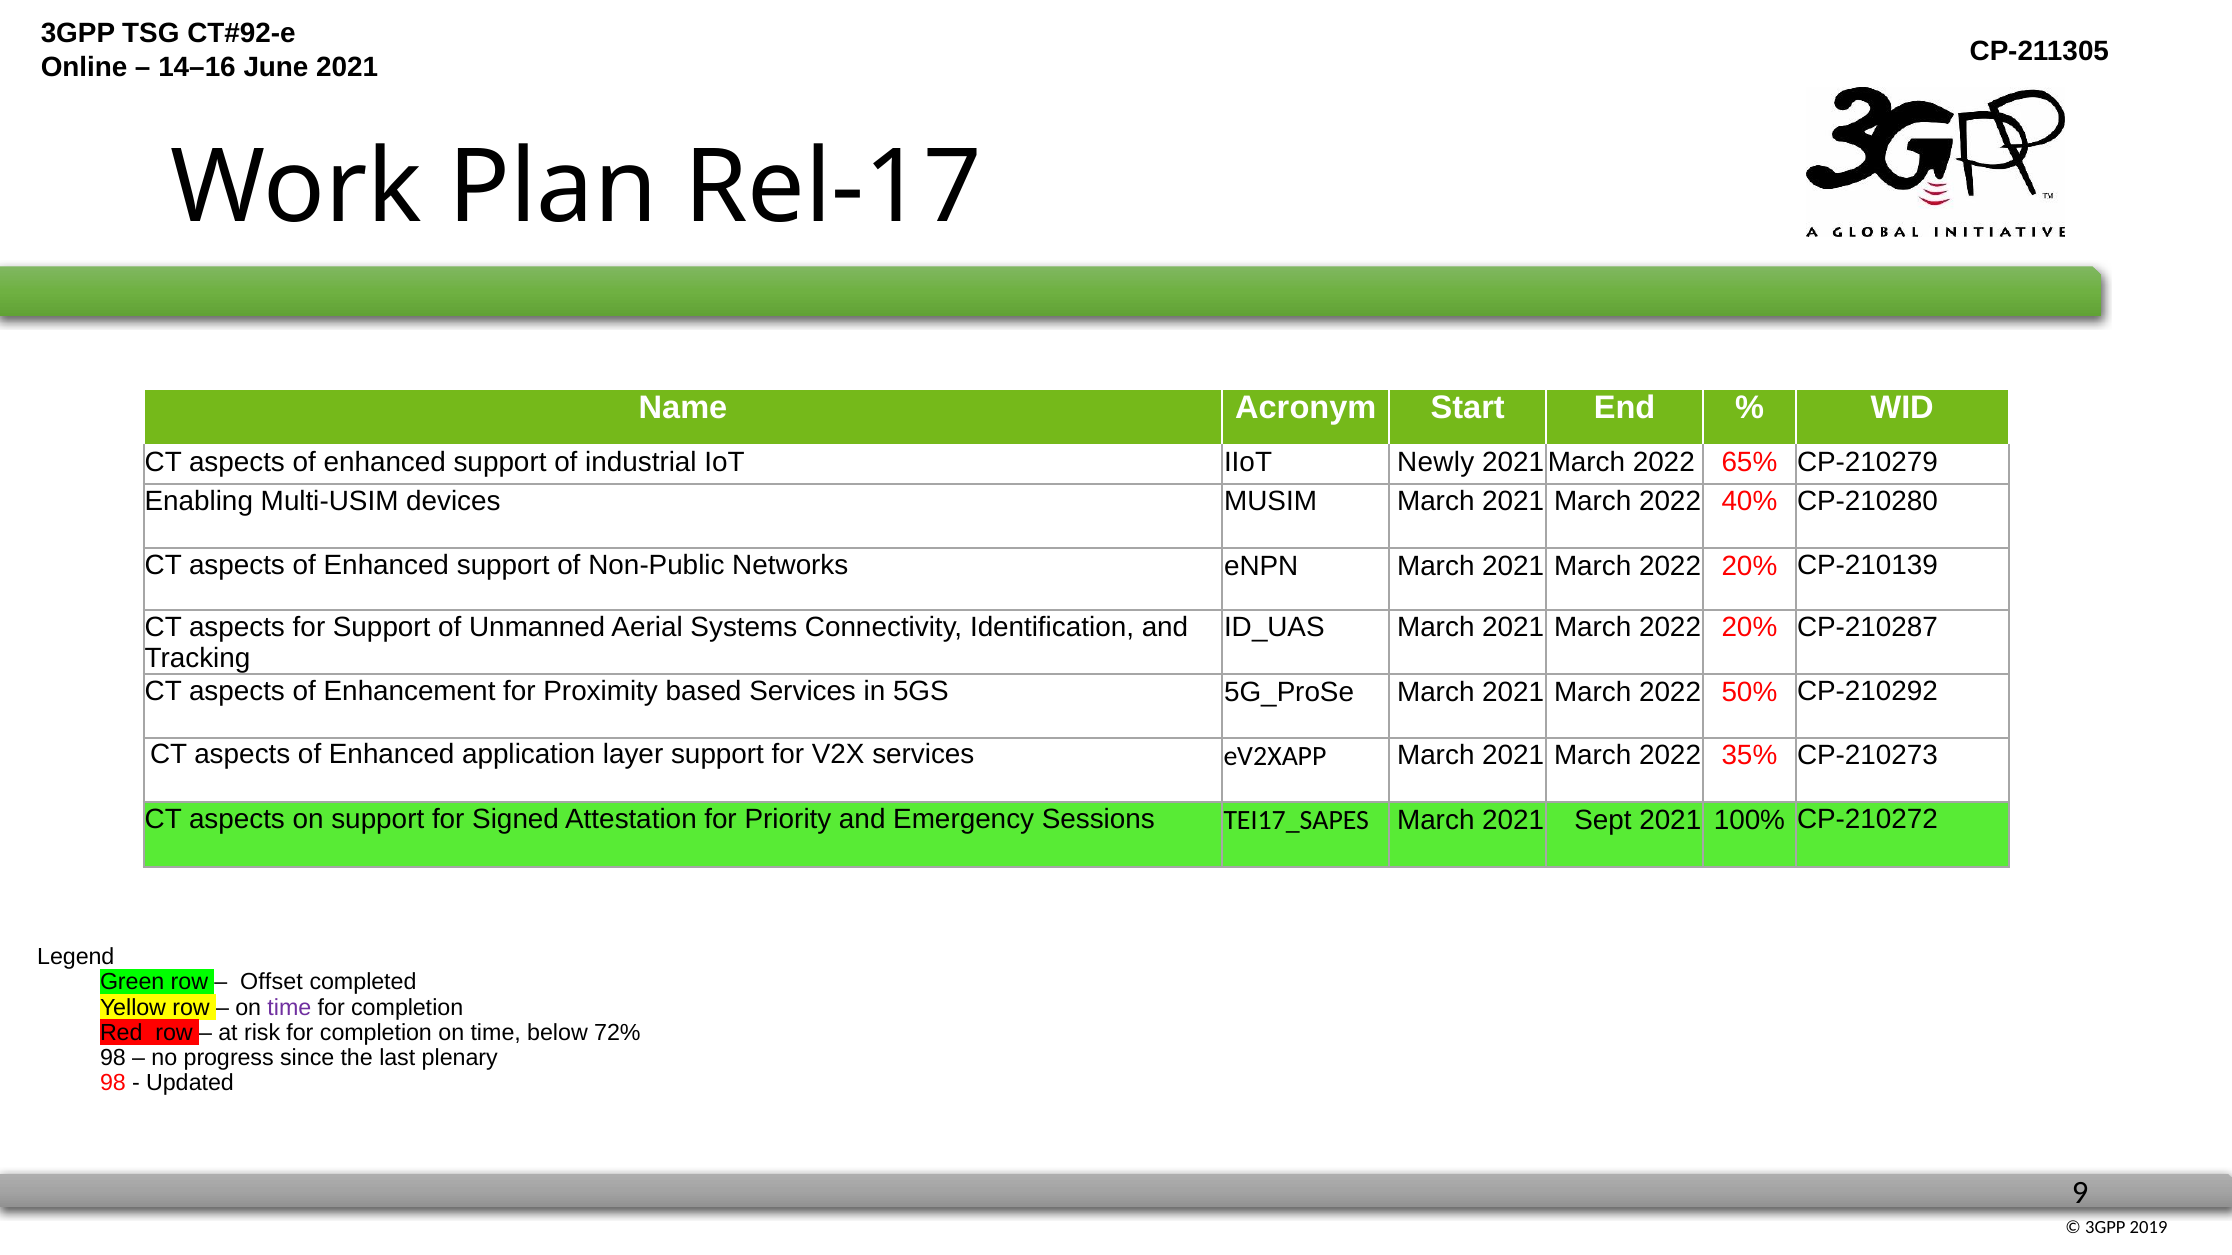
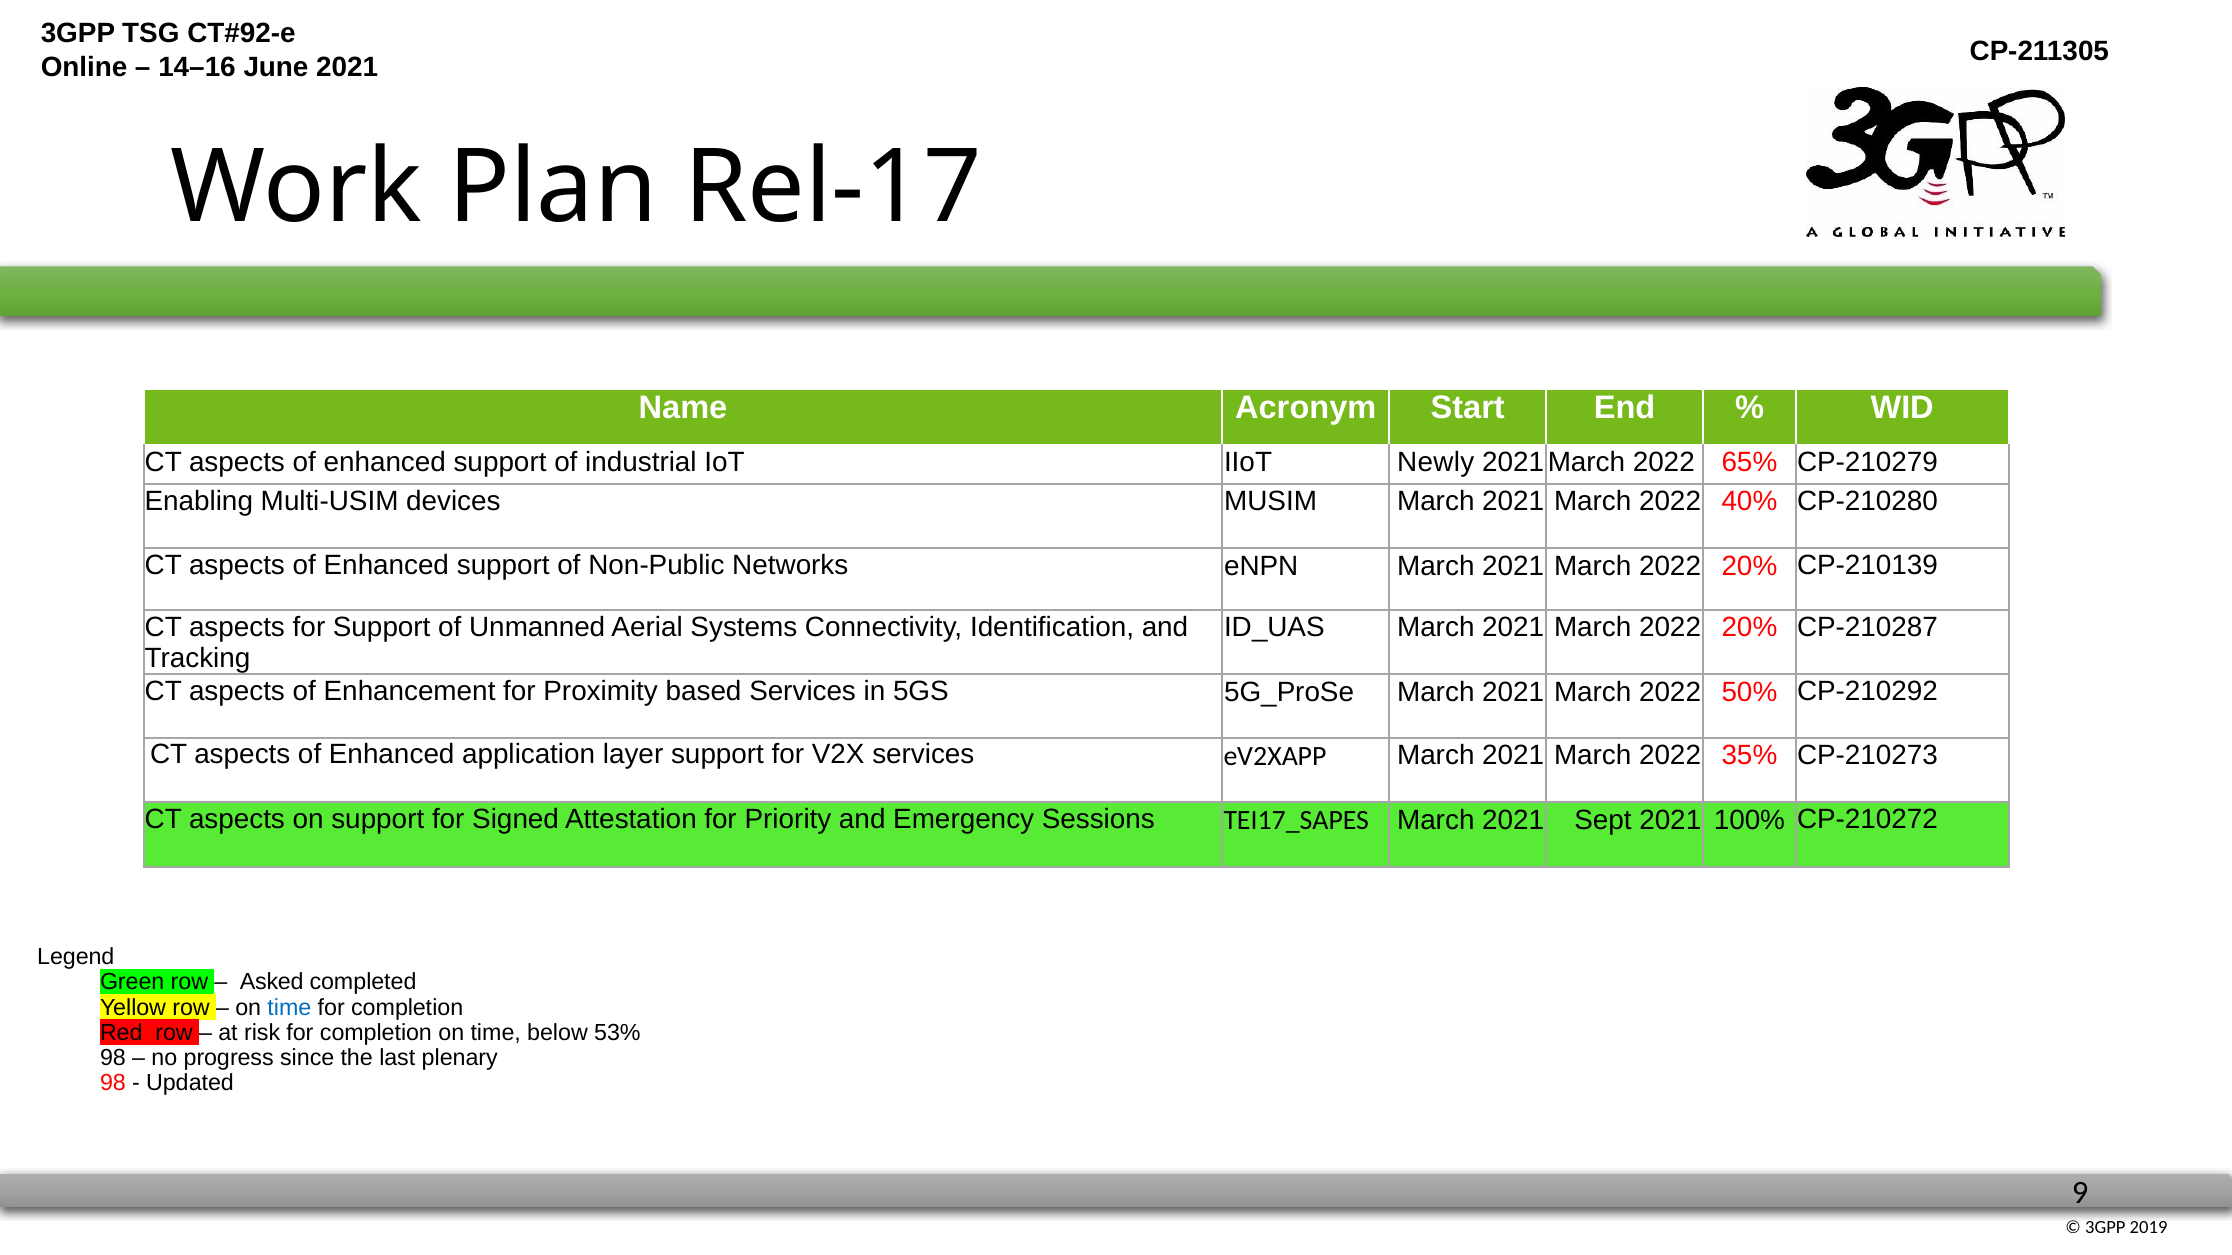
Offset: Offset -> Asked (272, 983)
time colour: purple -> blue (289, 1008)
72%: 72% -> 53% (617, 1033)
